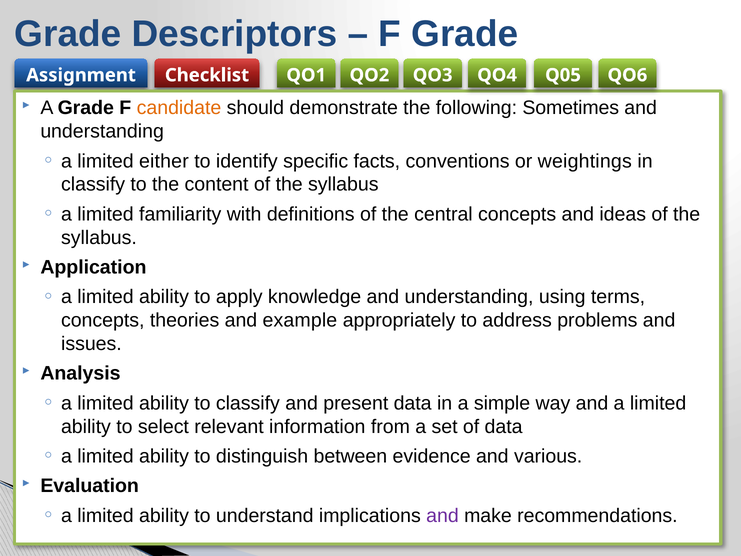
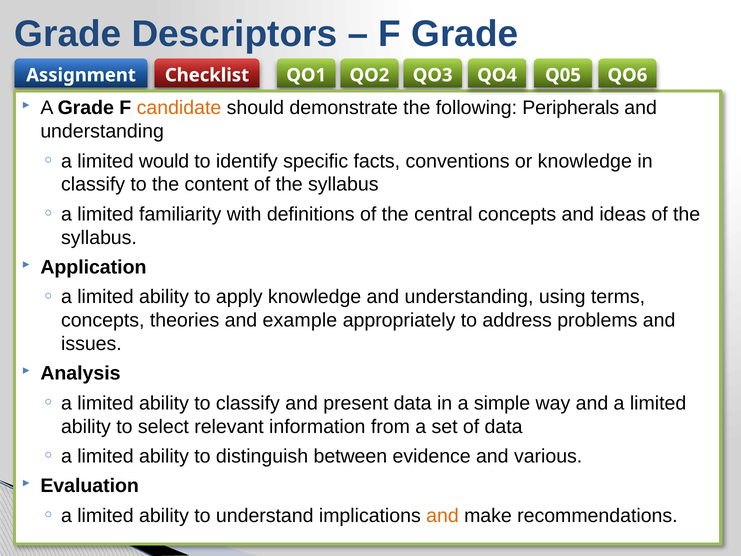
Sometimes: Sometimes -> Peripherals (571, 108)
either: either -> would (164, 161)
or weightings: weightings -> knowledge (585, 161)
and colour: purple -> orange (442, 515)
